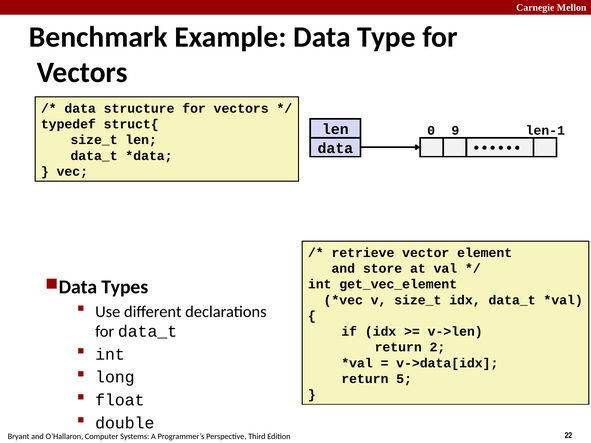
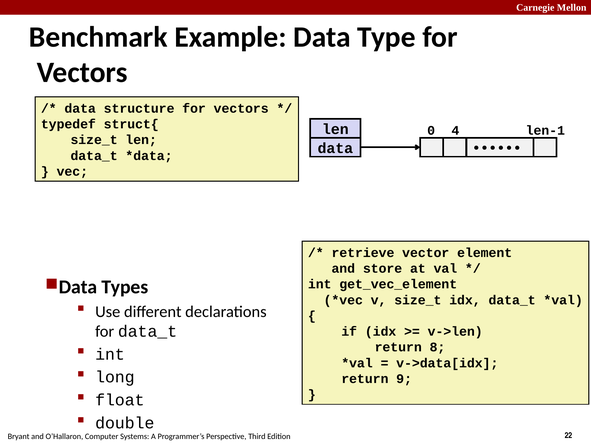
9: 9 -> 4 (455, 130)
2: 2 -> 8 (437, 347)
5: 5 -> 9 (404, 379)
